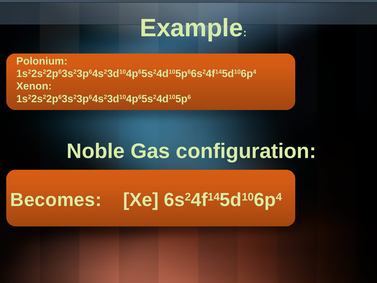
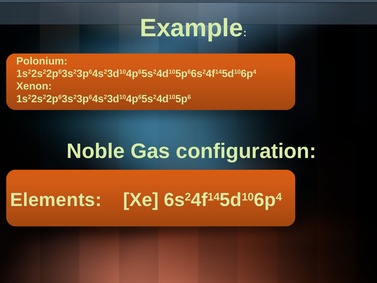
Becomes: Becomes -> Elements (56, 200)
